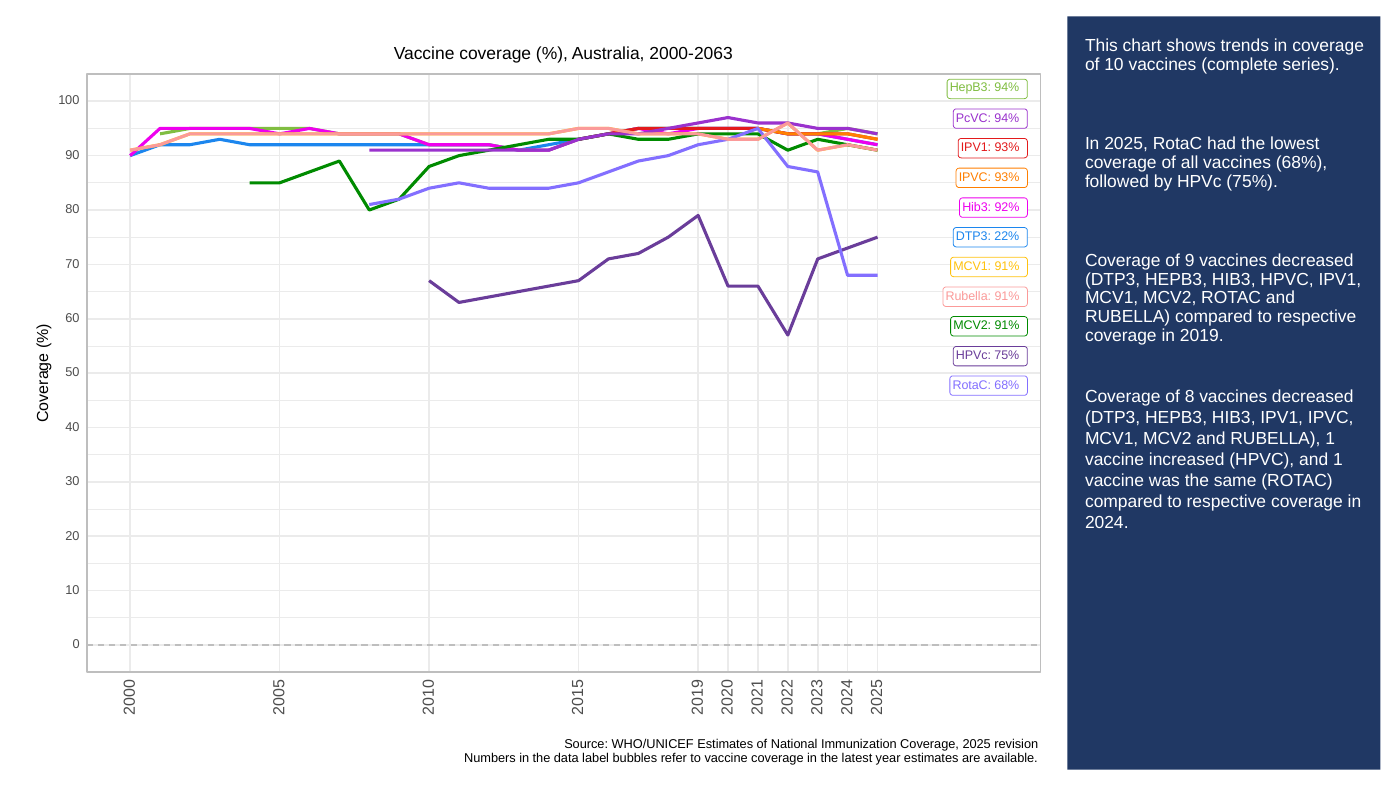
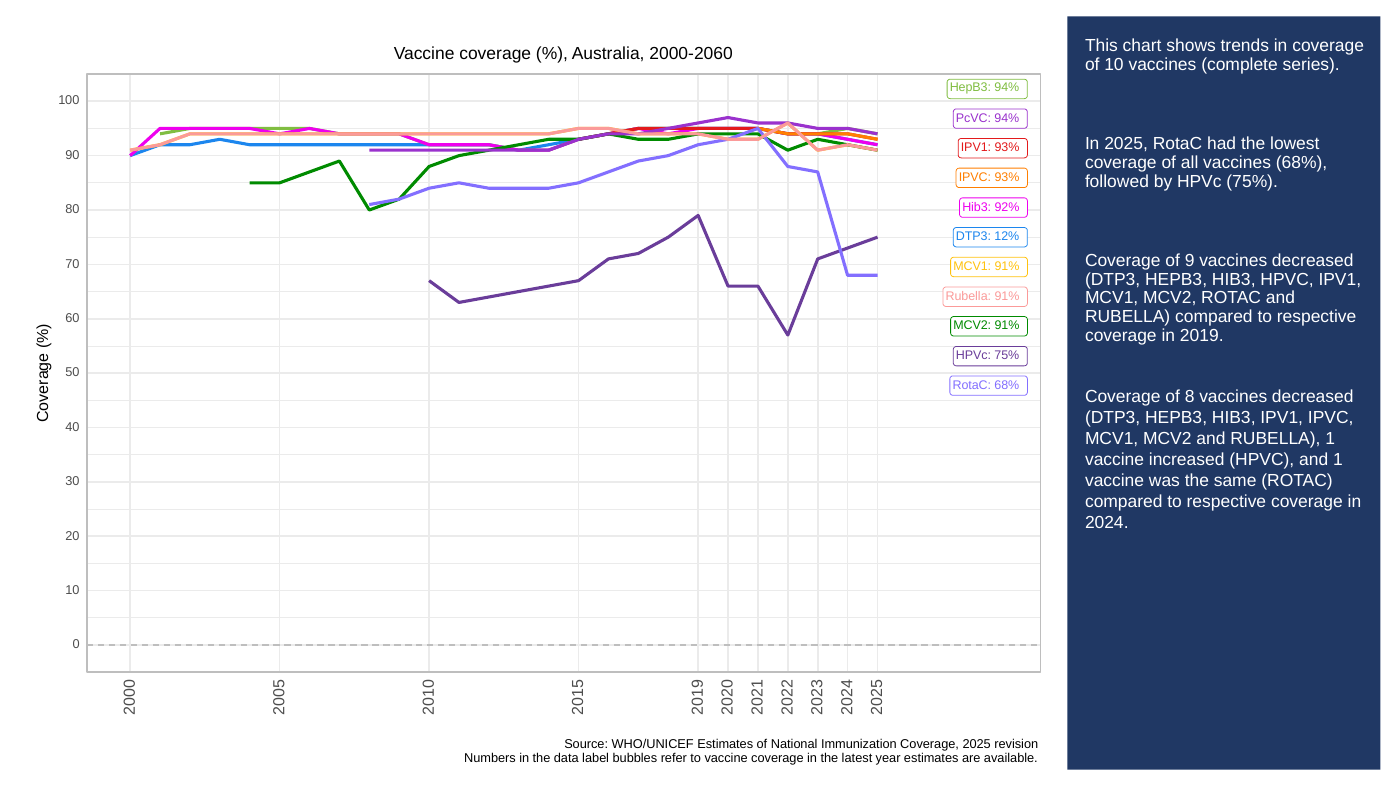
2000-2063: 2000-2063 -> 2000-2060 (691, 54)
22%: 22% -> 12% (1007, 237)
